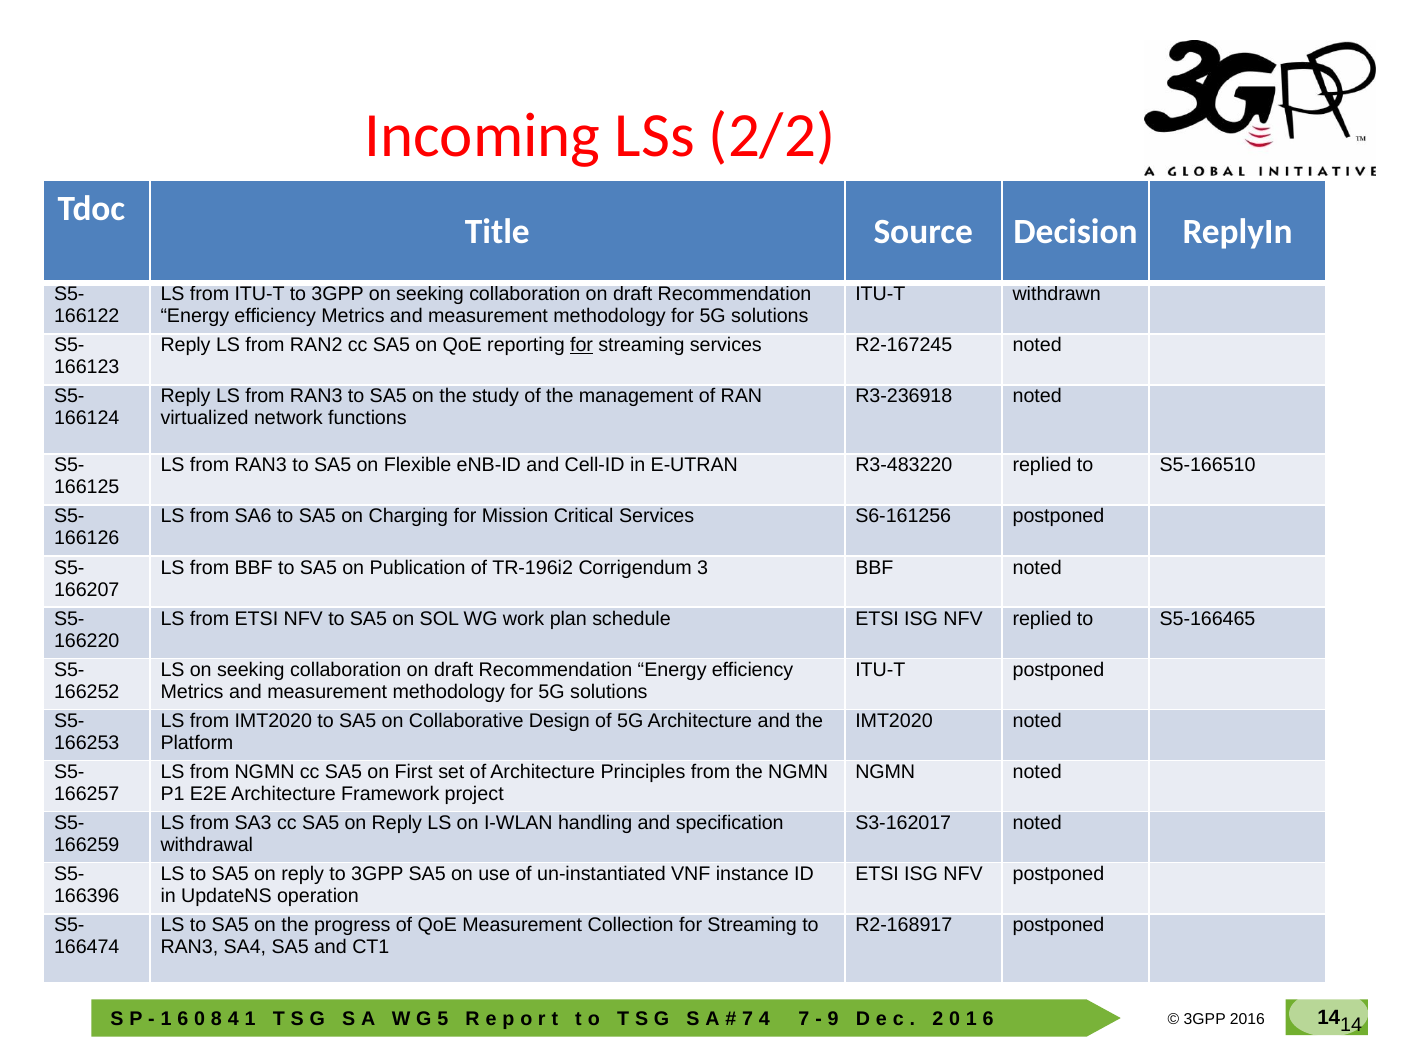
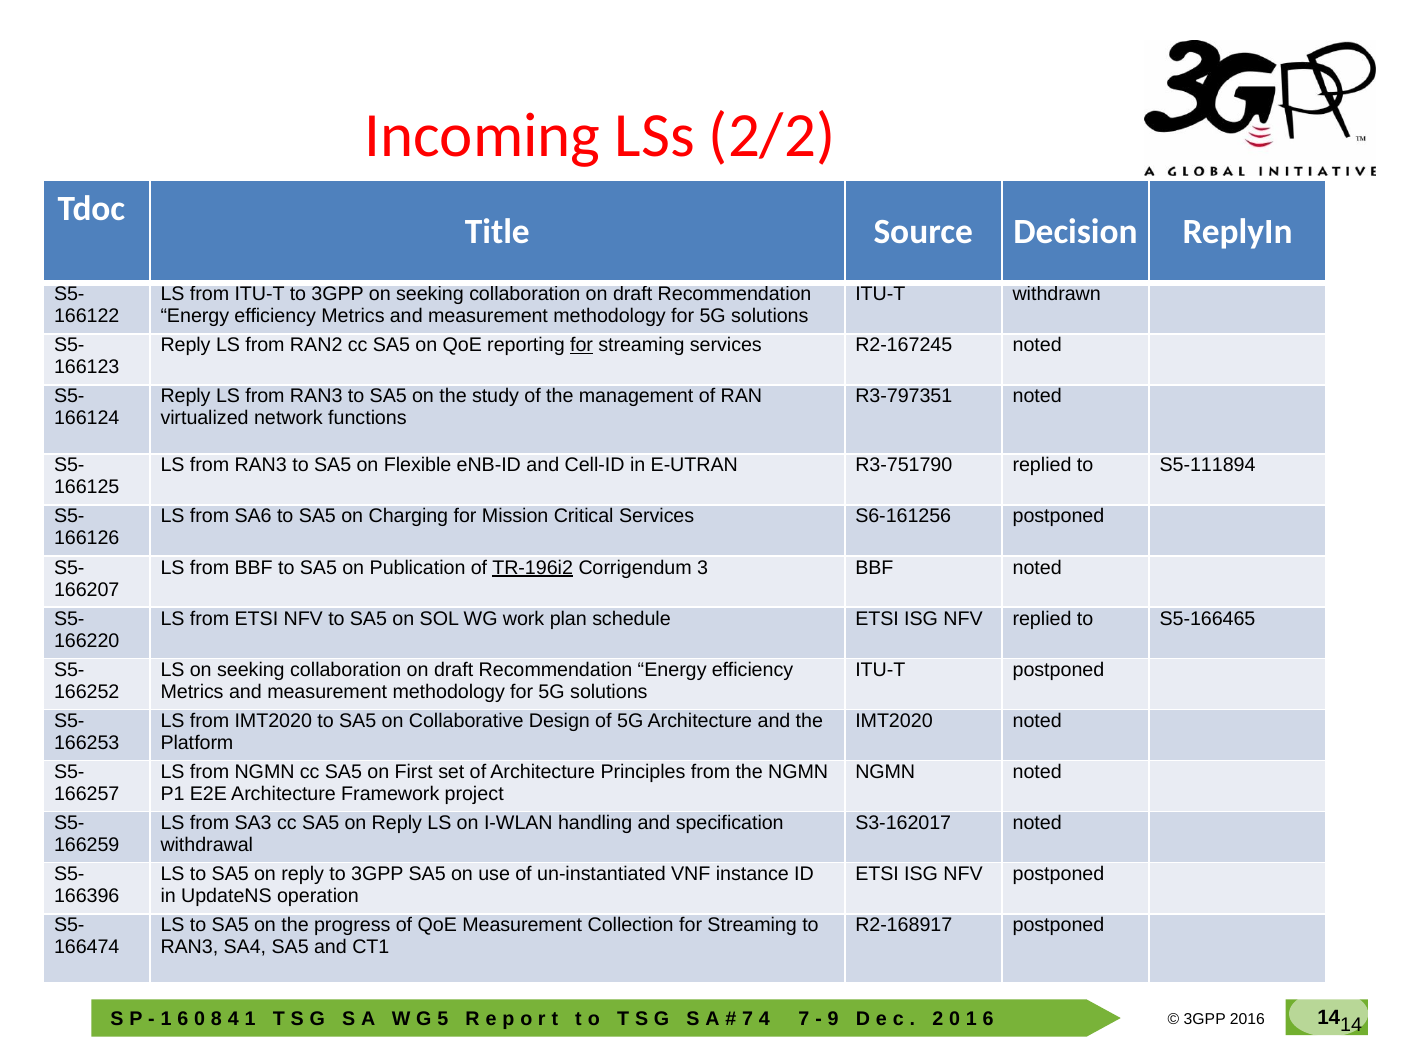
R3-236918: R3-236918 -> R3-797351 (904, 396)
R3-483220: R3-483220 -> R3-751790 (904, 465)
S5-166510: S5-166510 -> S5-111894 (1208, 465)
TR-196i2 underline: none -> present (533, 567)
